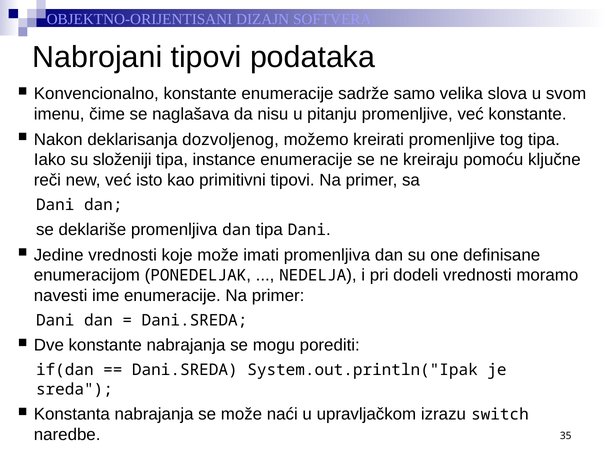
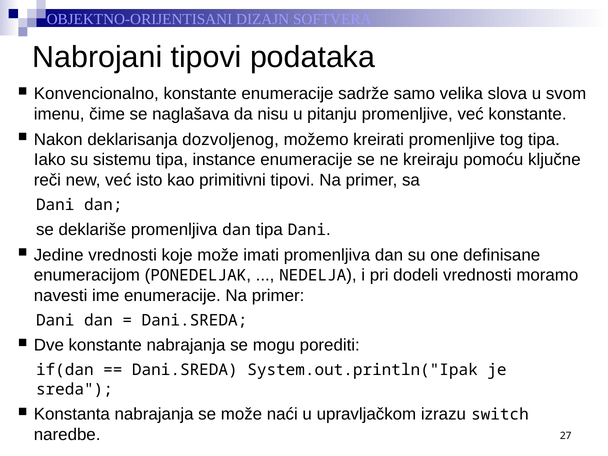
složeniji: složeniji -> sistemu (122, 160)
35: 35 -> 27 (566, 436)
